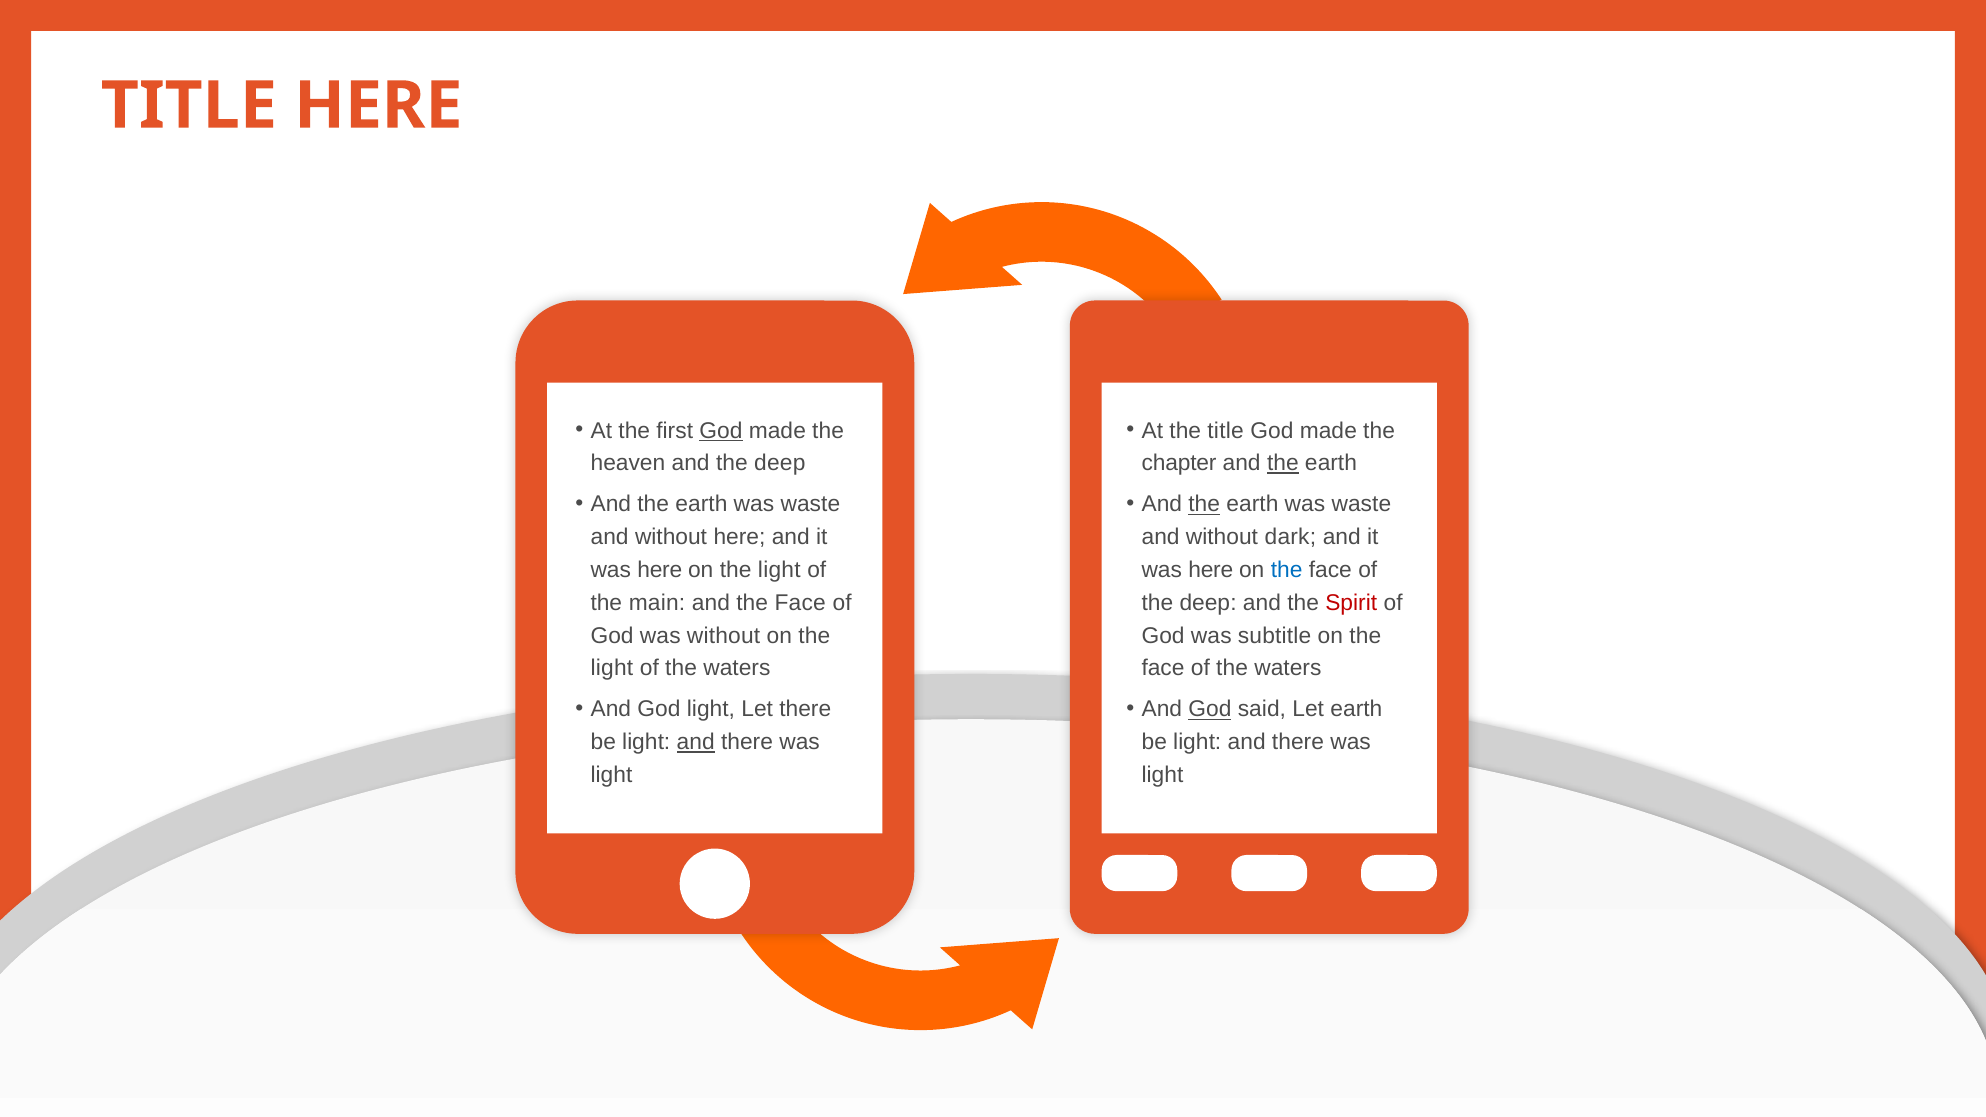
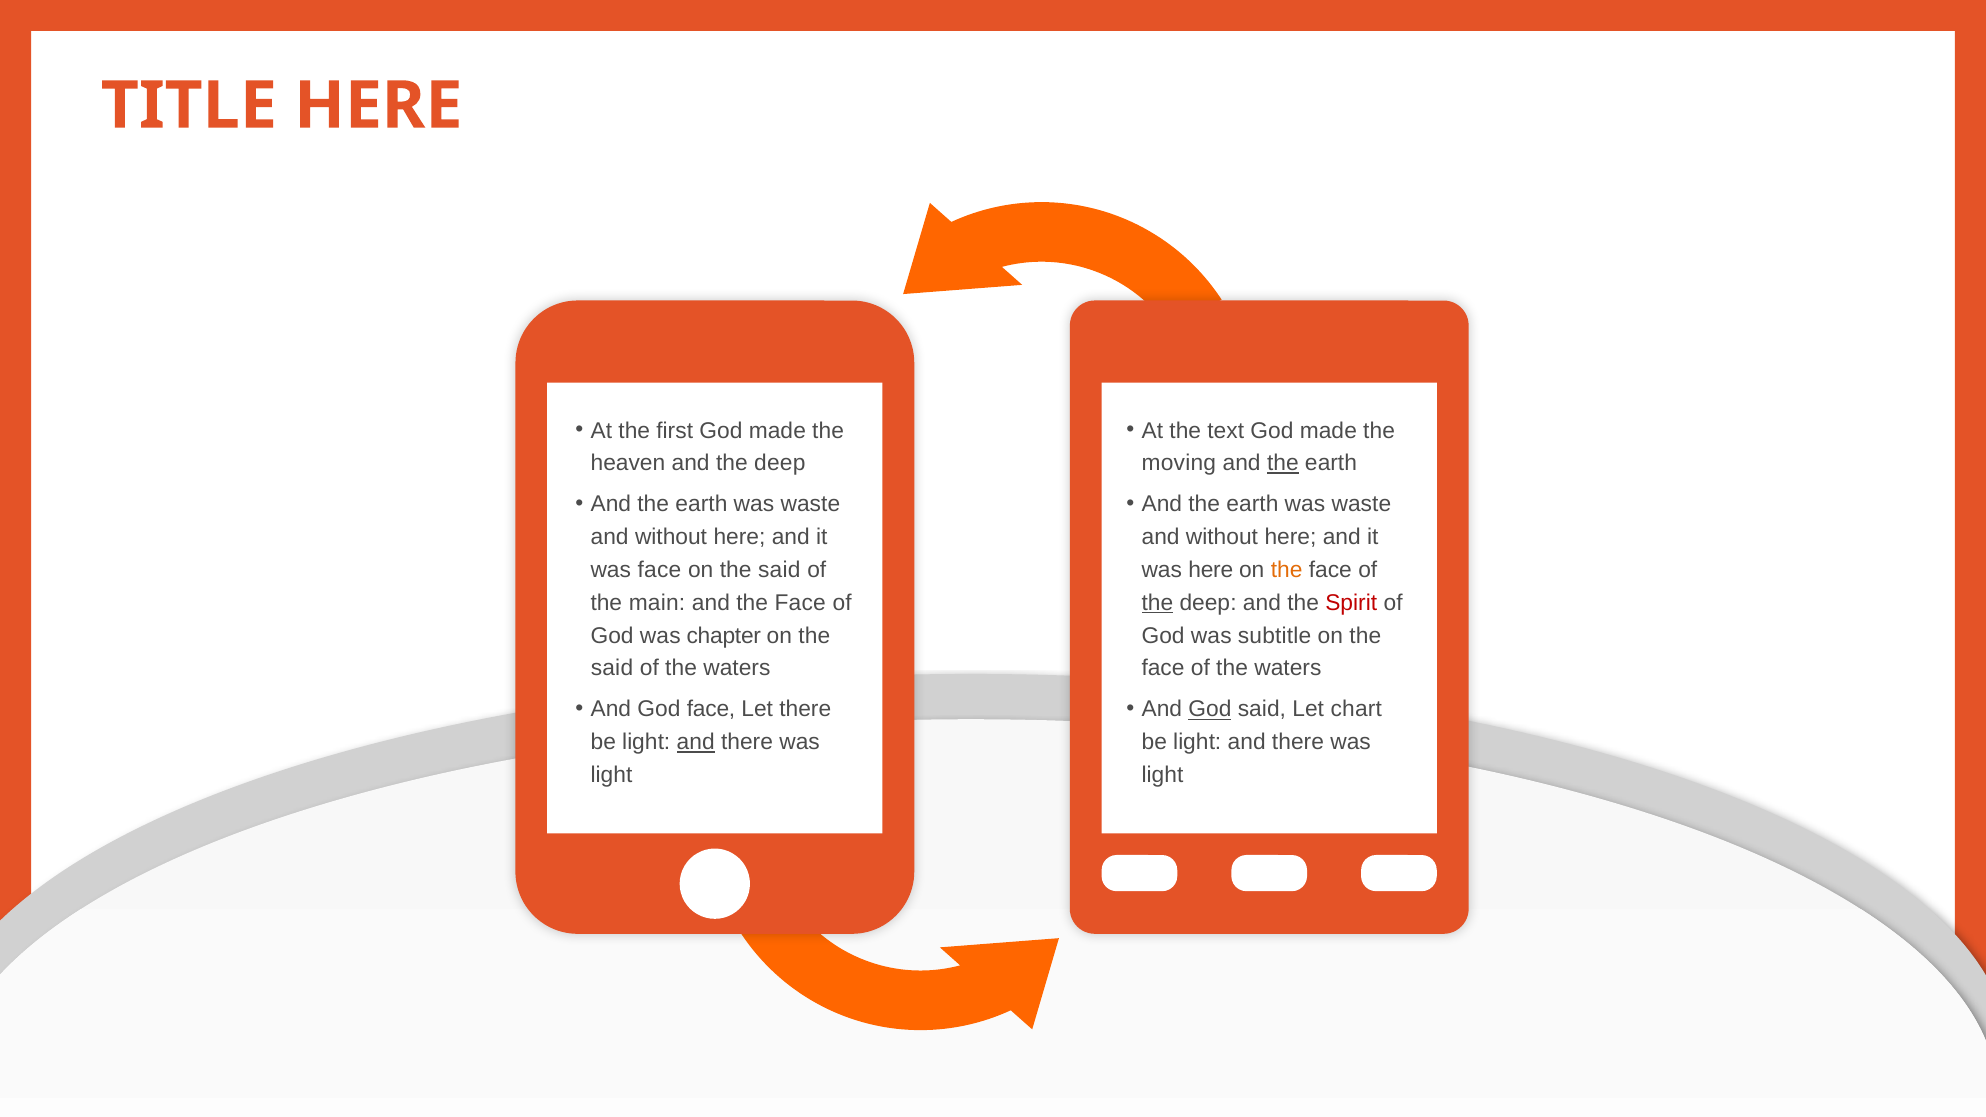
God underline: present -> none (721, 431)
the title: title -> text (1226, 431)
chapter: chapter -> moving (1179, 463)
the underline: present -> none (1204, 504)
dark: dark -> here (1290, 537)
here: here -> face (660, 570)
light: light -> said (779, 570)
the colour: blue -> orange (1287, 570)
the underline: none -> present (1157, 603)
was without: without -> chapter (724, 636)
light: light -> said (612, 668)
God light: light -> face (711, 709)
Let earth: earth -> chart (1356, 709)
